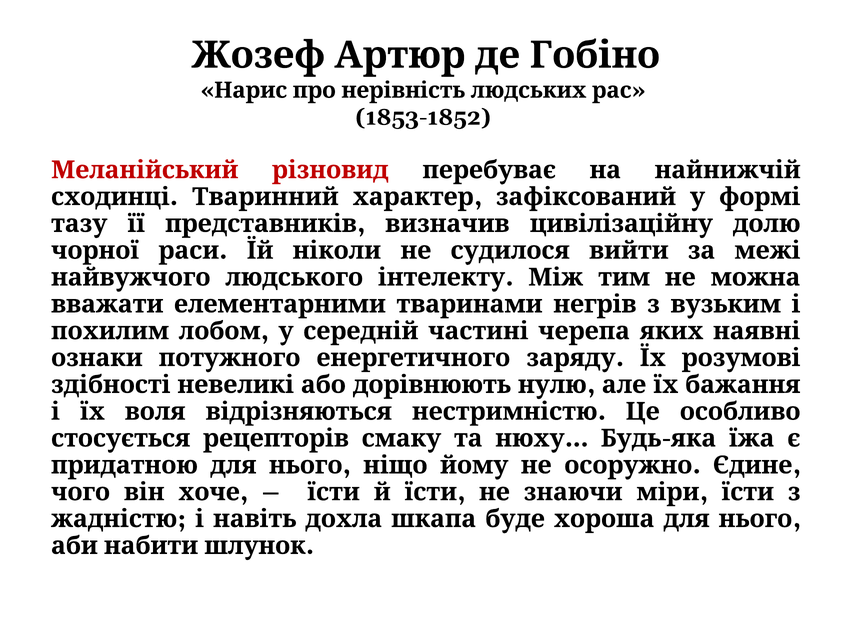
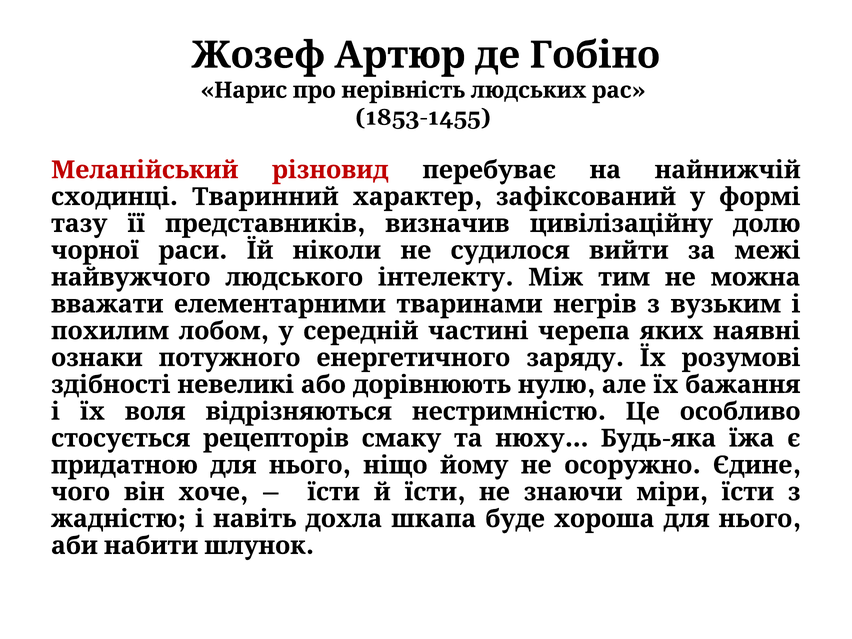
1853-1852: 1853-1852 -> 1853-1455 (423, 117)
